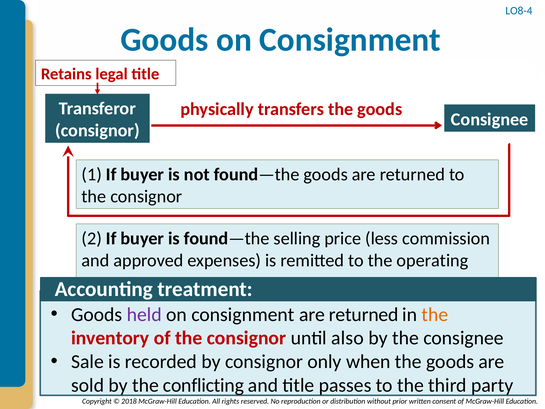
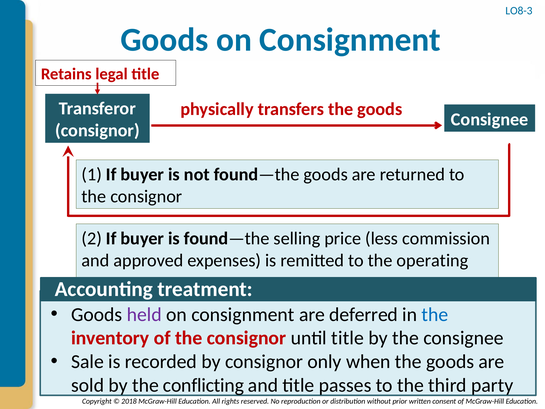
LO8-4: LO8-4 -> LO8-3 (519, 11)
consignment are returned: returned -> deferred (364, 314)
the colour: orange -> blue (435, 314)
until also: also -> title (348, 338)
